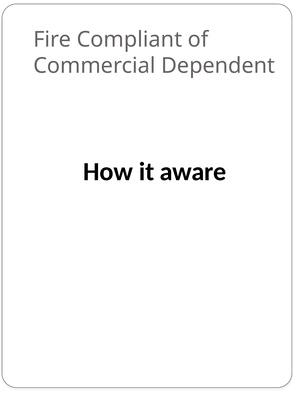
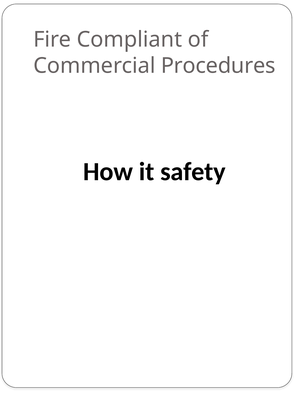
Dependent: Dependent -> Procedures (218, 66)
aware: aware -> safety (193, 171)
